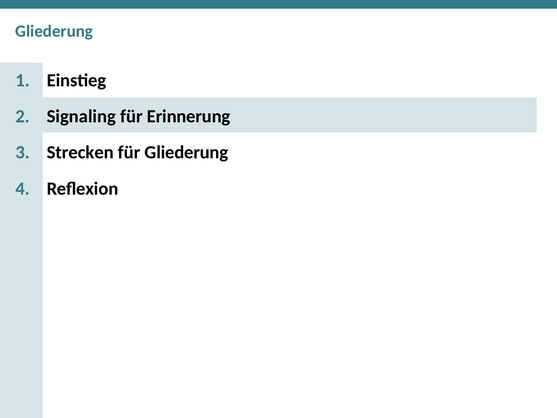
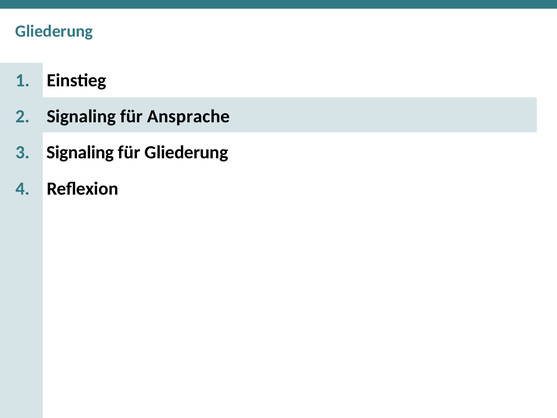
Erinnerung: Erinnerung -> Ansprache (188, 116)
Strecken: Strecken -> Signaling (80, 152)
